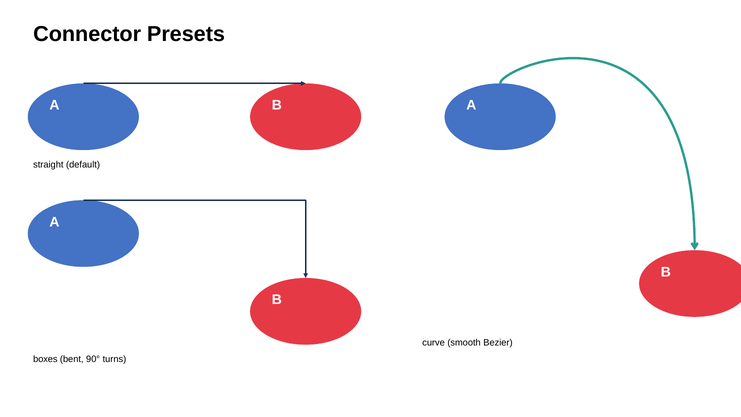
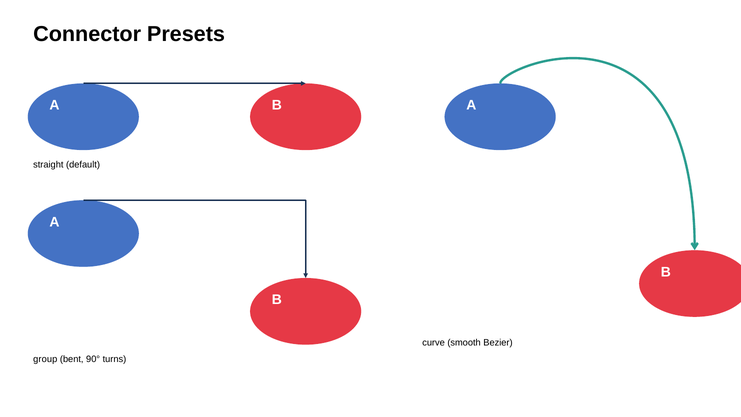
boxes: boxes -> group (45, 359)
